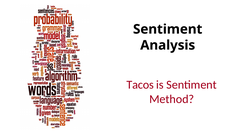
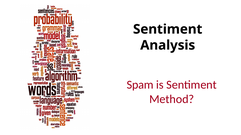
Tacos: Tacos -> Spam (140, 85)
